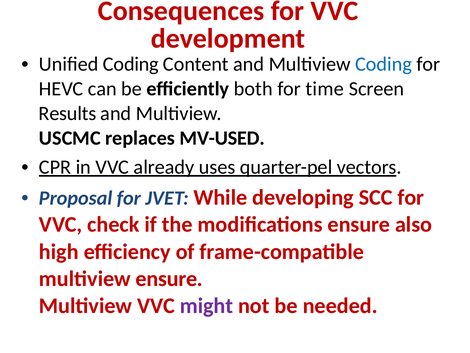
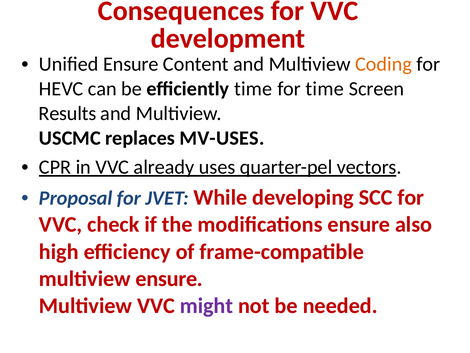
Unified Coding: Coding -> Ensure (131, 64)
Coding colour: blue -> orange (384, 64)
efficiently both: both -> time (253, 89)
MV-USED: MV-USED -> MV-USES (222, 138)
